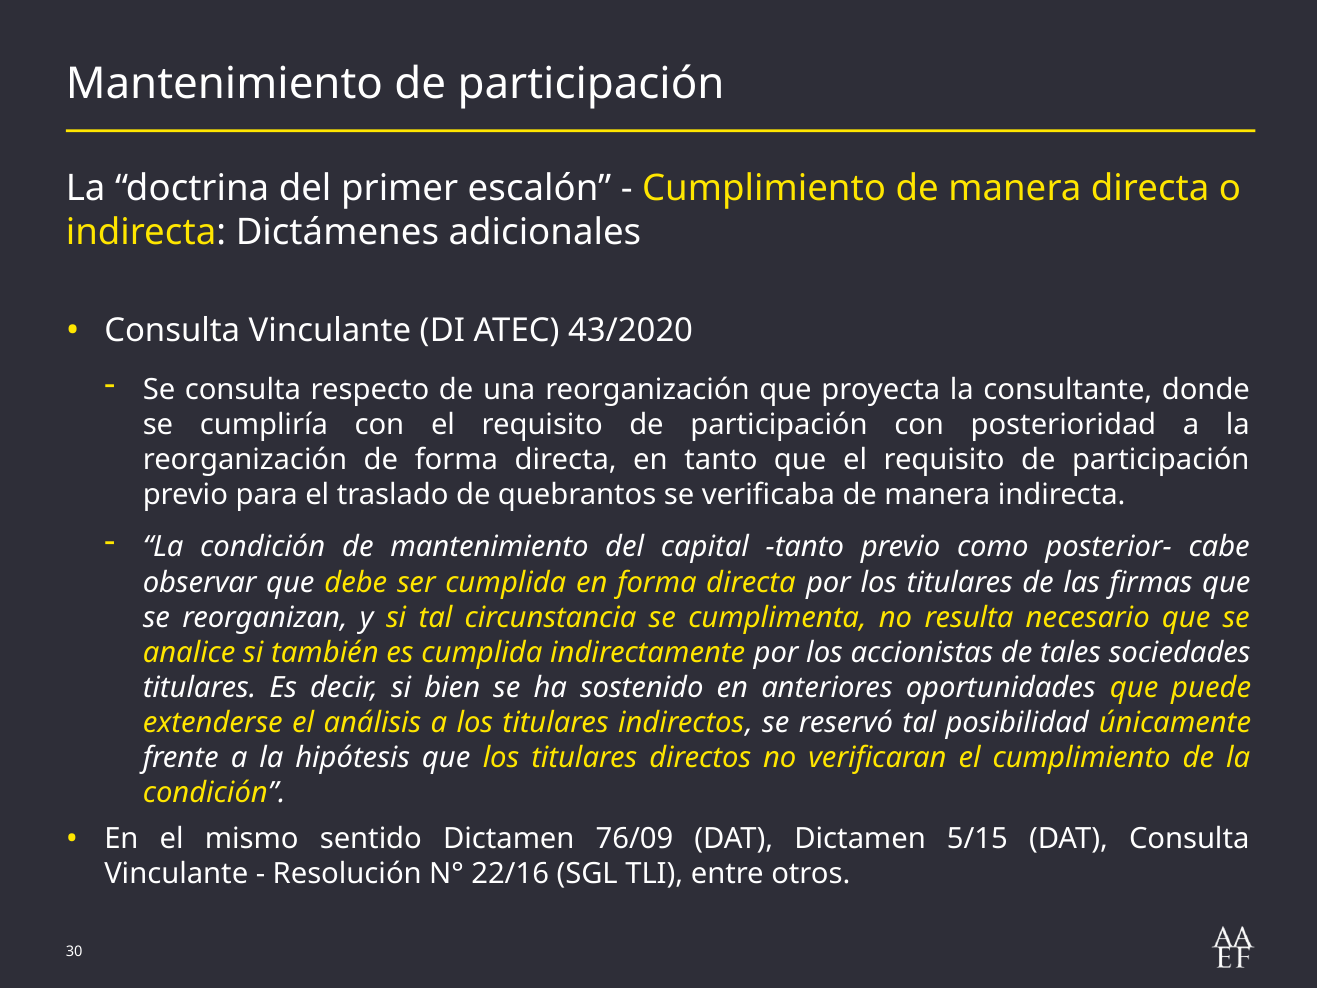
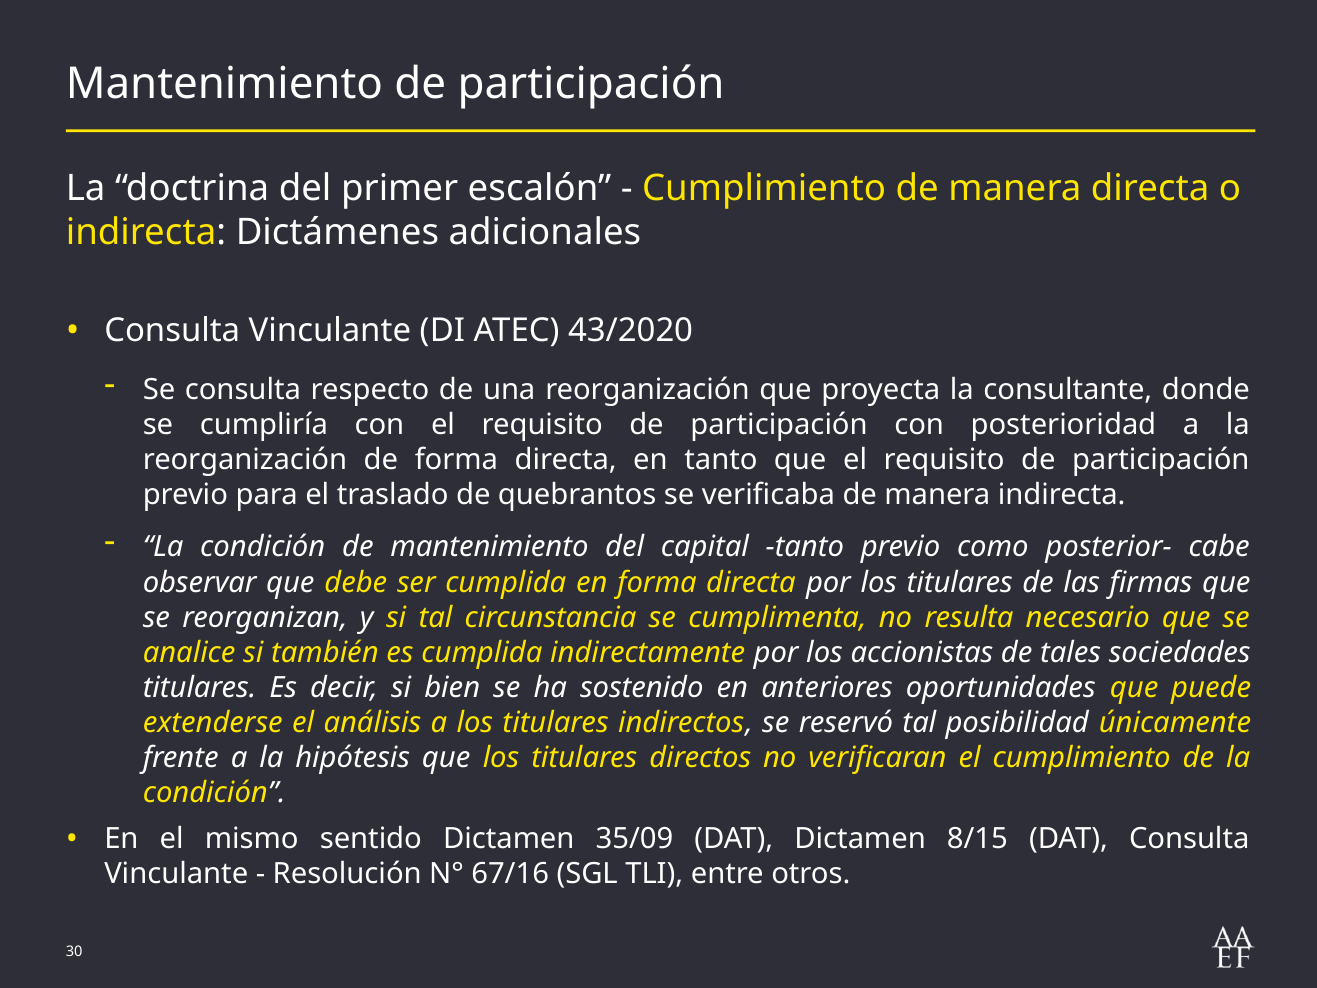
76/09: 76/09 -> 35/09 (635, 839)
5/15: 5/15 -> 8/15 (977, 839)
22/16: 22/16 -> 67/16 (510, 874)
